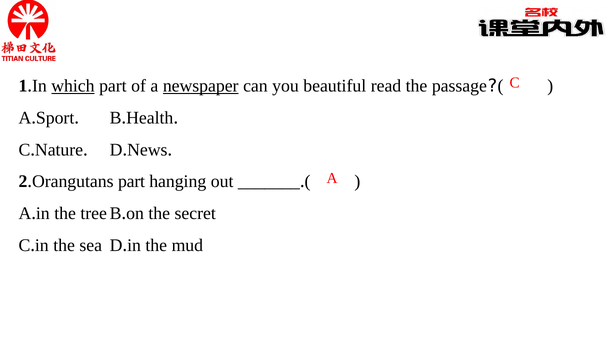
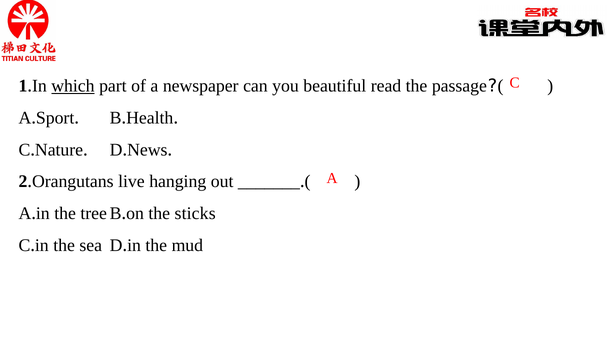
newspaper underline: present -> none (201, 86)
part: part -> live (131, 182)
secret: secret -> sticks (195, 214)
